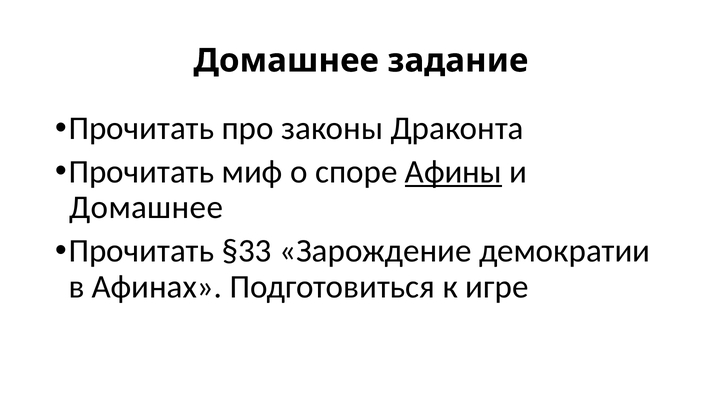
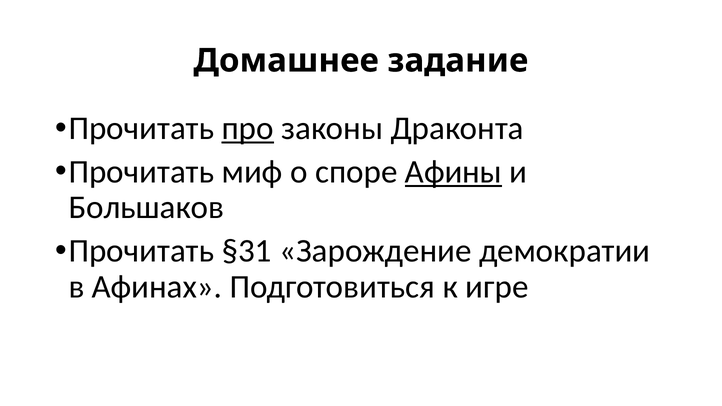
про underline: none -> present (248, 129)
Домашнее: Домашнее -> Большаков (146, 208)
§33: §33 -> §31 (247, 251)
